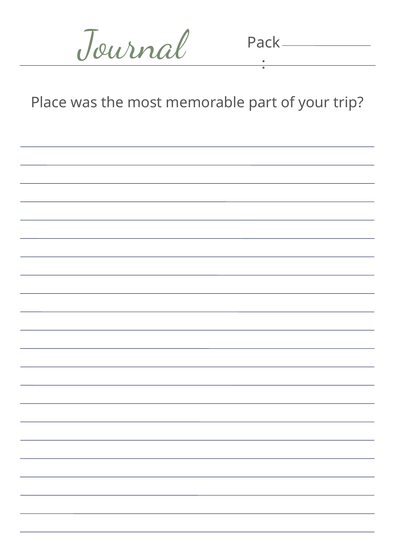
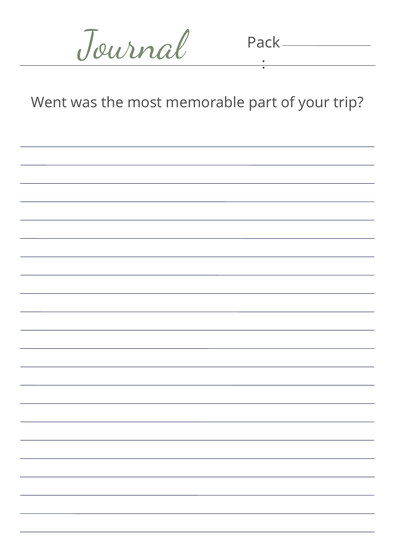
Place: Place -> Went (49, 102)
